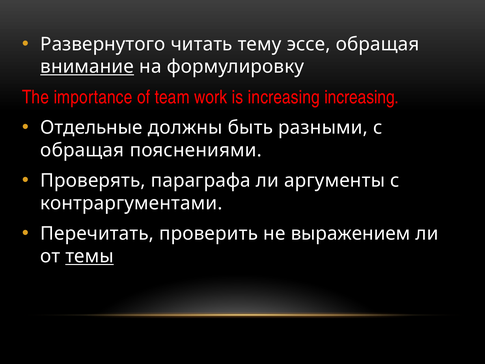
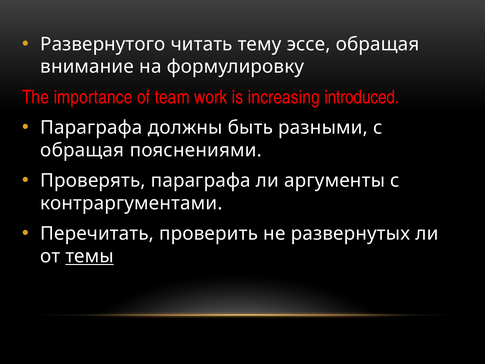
внимание underline: present -> none (87, 67)
increasing increasing: increasing -> introduced (362, 97)
Отдельные: Отдельные -> Параграфа (91, 128)
выражением: выражением -> развернутых (350, 234)
